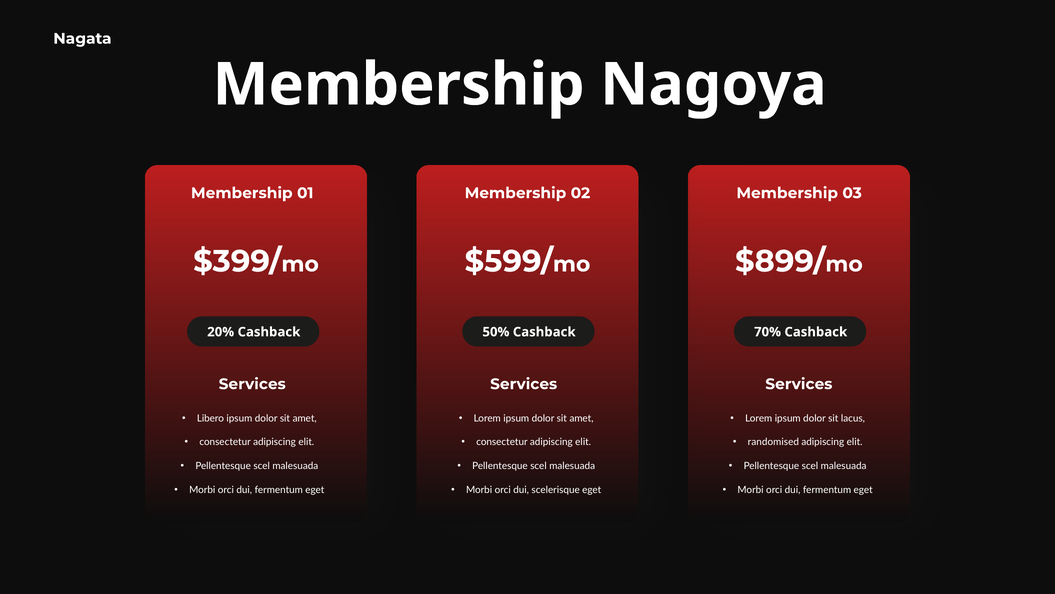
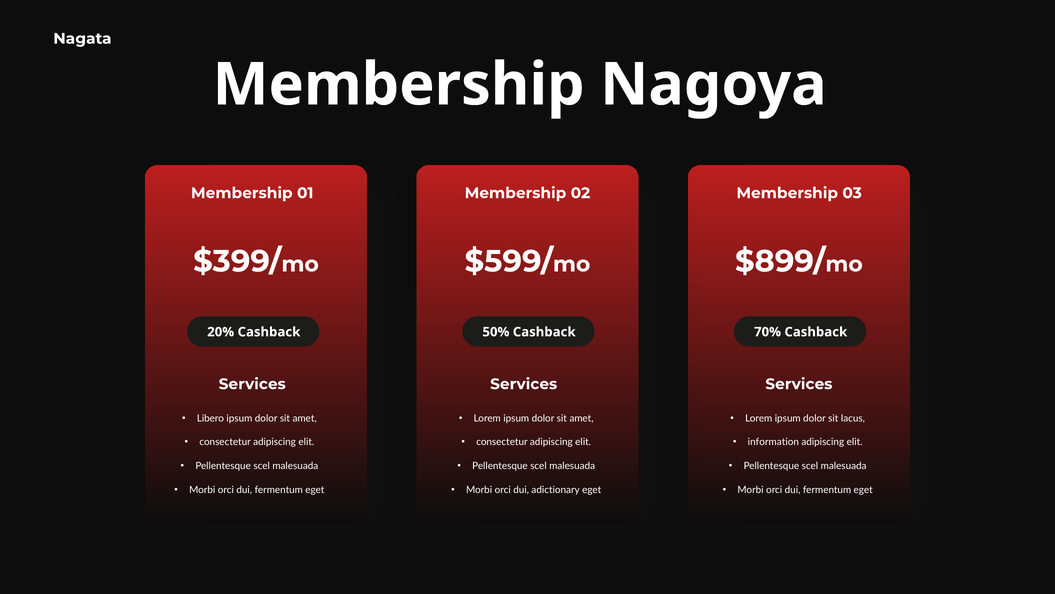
randomised: randomised -> information (773, 442)
scelerisque: scelerisque -> adictionary (556, 489)
